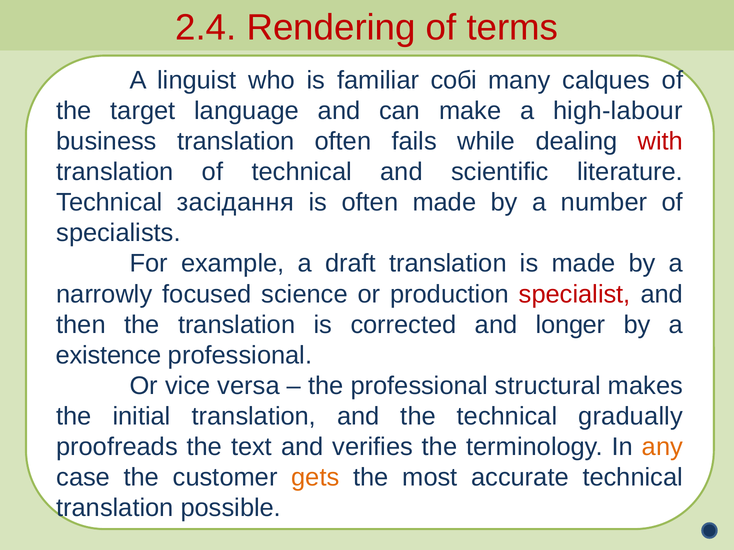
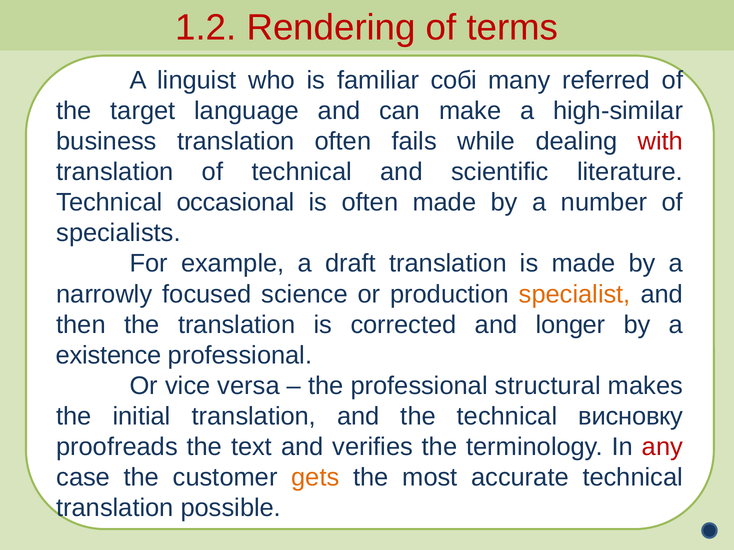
2.4: 2.4 -> 1.2 (206, 27)
calques: calques -> referred (606, 80)
high-labour: high-labour -> high-similar (618, 111)
засідання: засідання -> occasional (236, 203)
specialist colour: red -> orange (575, 294)
gradually: gradually -> висновку (631, 417)
any colour: orange -> red (662, 447)
